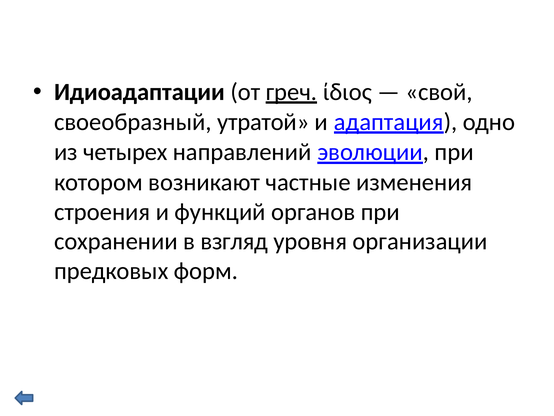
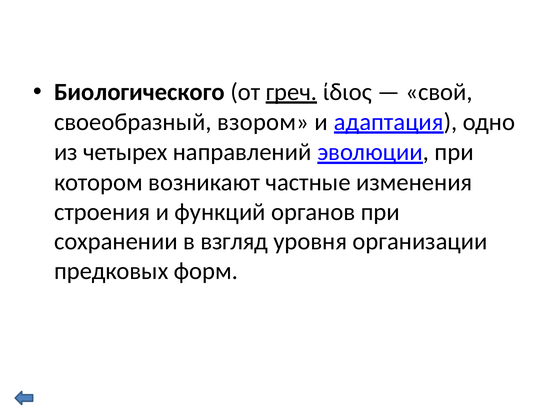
Идиоадаптации: Идиоадаптации -> Биологического (139, 92)
утратой: утратой -> взором (263, 122)
